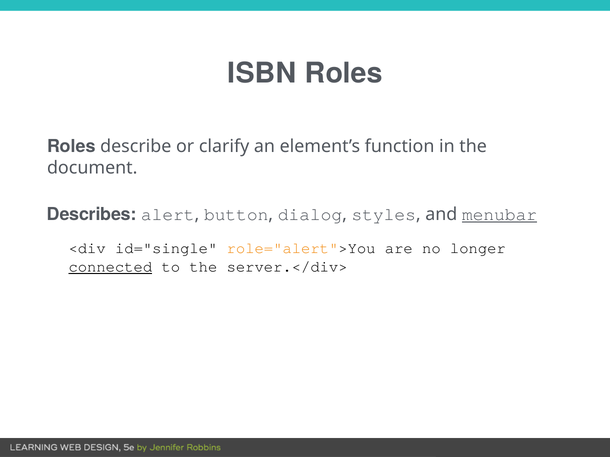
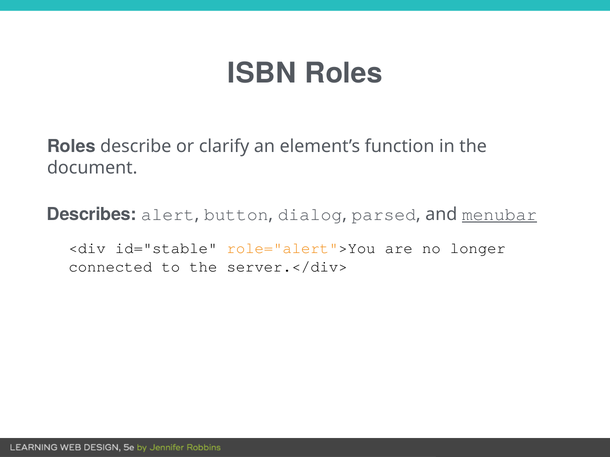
styles: styles -> parsed (384, 214)
id="single: id="single -> id="stable (166, 249)
connected underline: present -> none (110, 267)
